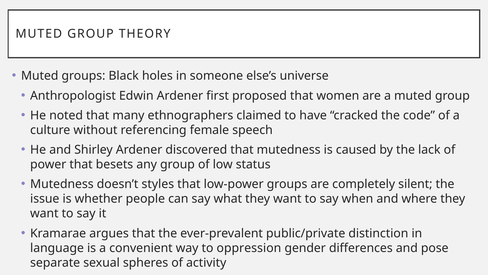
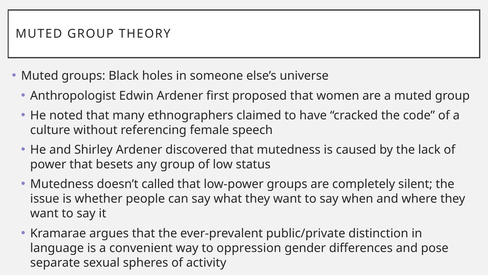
styles: styles -> called (158, 184)
